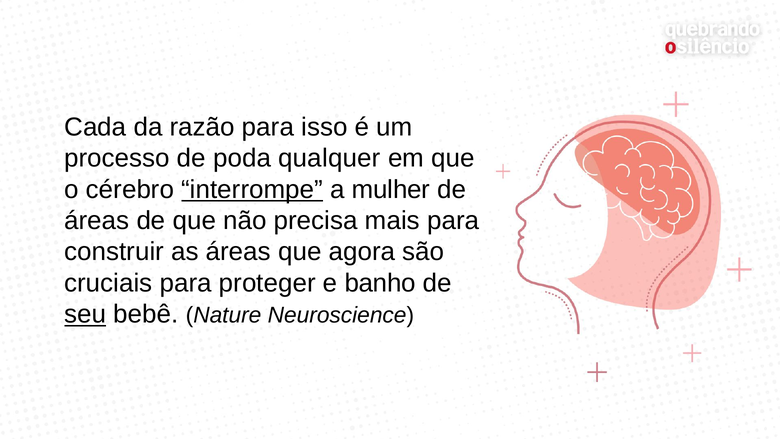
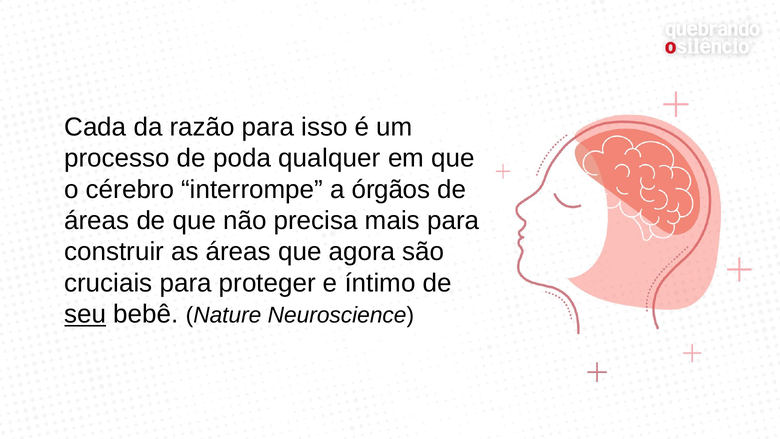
interrompe underline: present -> none (252, 189)
mulher: mulher -> órgãos (391, 189)
banho: banho -> íntimo (380, 283)
